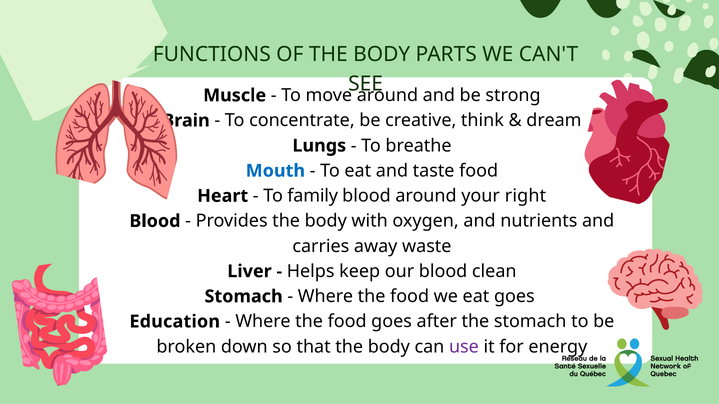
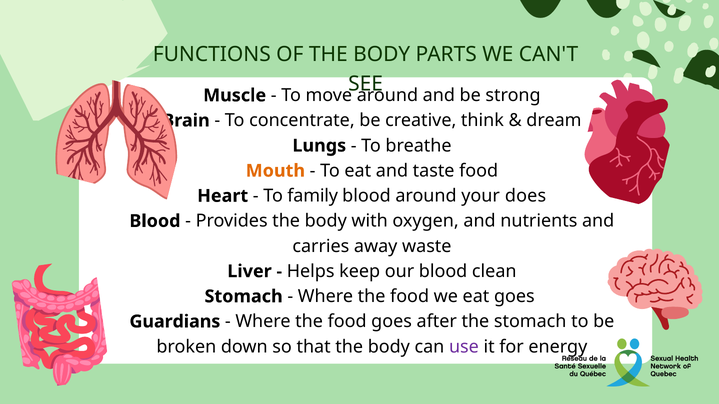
Mouth colour: blue -> orange (275, 171)
right: right -> does (526, 196)
Education: Education -> Guardians (175, 322)
